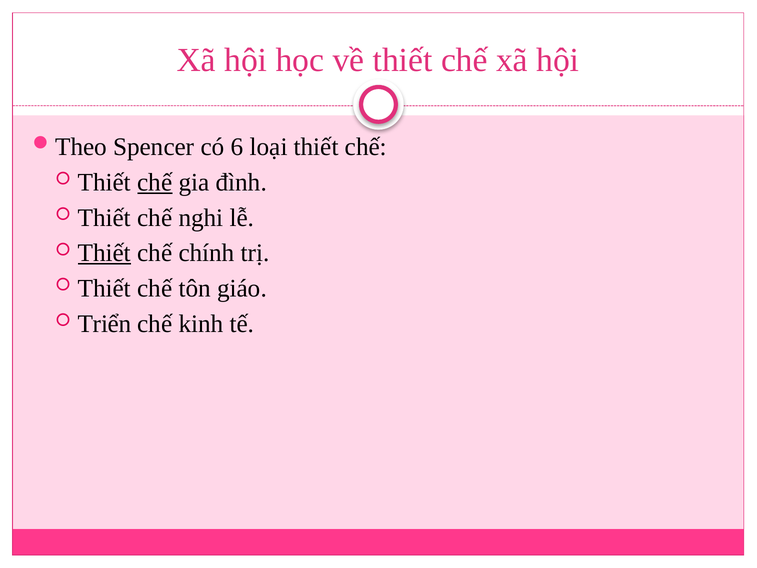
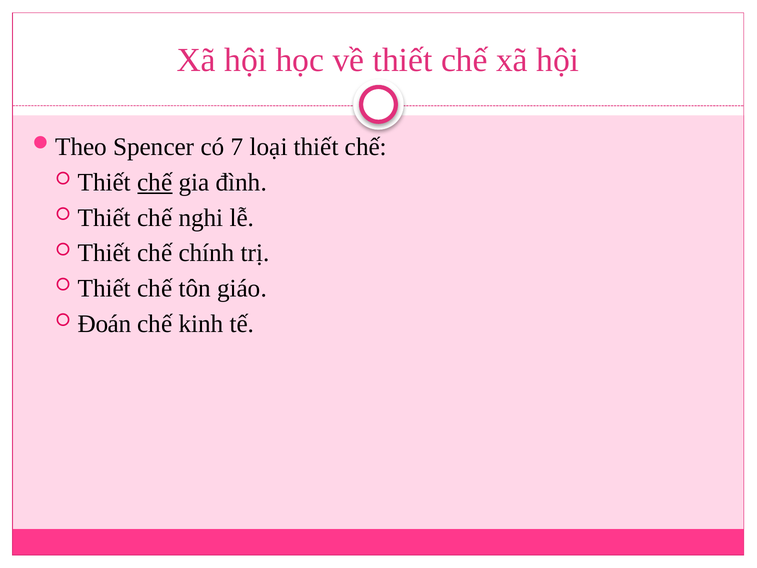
6: 6 -> 7 (237, 147)
Thiết underline: present -> none (104, 253)
Triển: Triển -> Đoán (105, 324)
